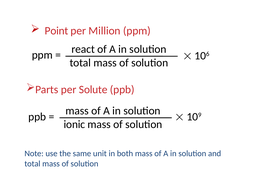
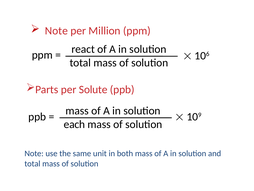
Point: Point -> Note (56, 31)
ionic: ionic -> each (74, 124)
